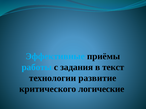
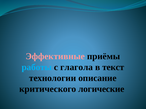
Эффективные colour: light blue -> pink (55, 57)
задания: задания -> глагола (77, 67)
развитие: развитие -> описание (97, 78)
